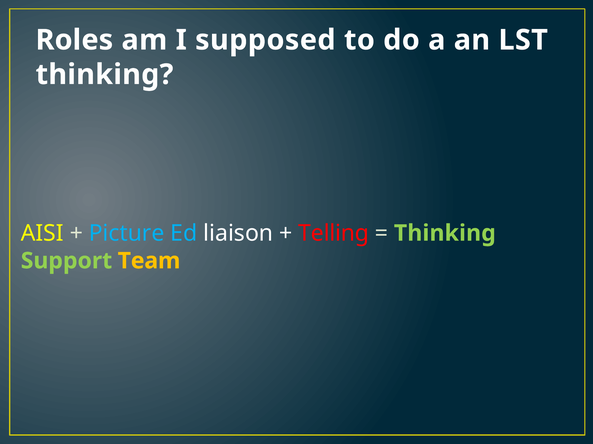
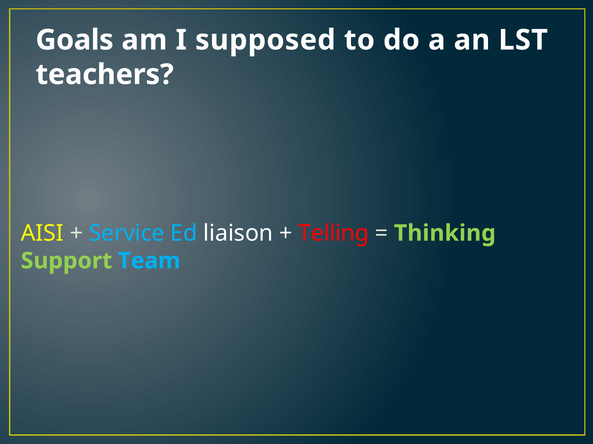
Roles: Roles -> Goals (75, 40)
thinking: thinking -> teachers (105, 75)
Picture: Picture -> Service (127, 234)
Team colour: yellow -> light blue (149, 261)
